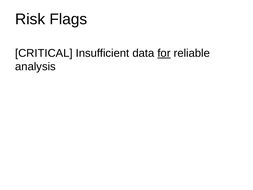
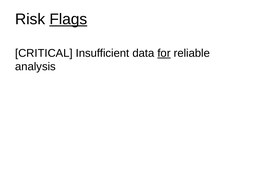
Flags underline: none -> present (68, 19)
